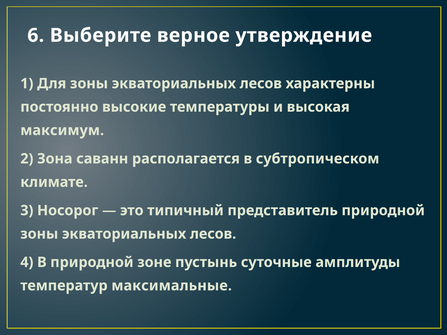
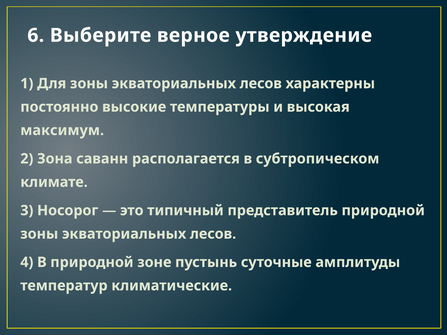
максимальные: максимальные -> климатические (172, 286)
